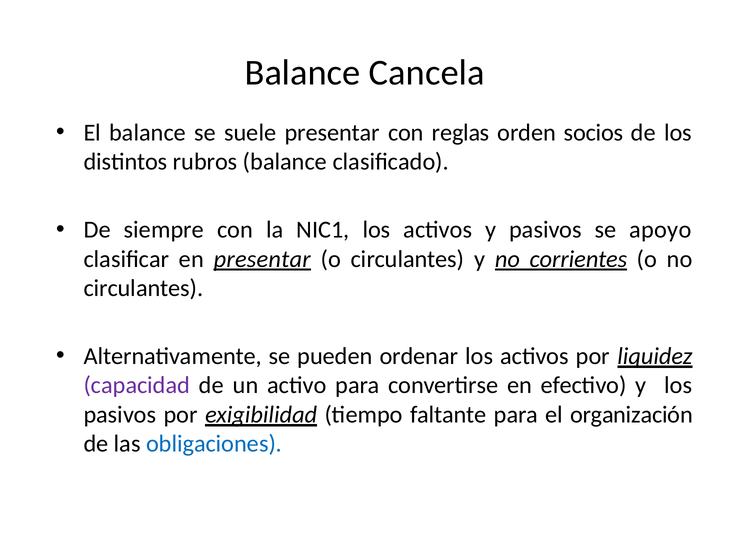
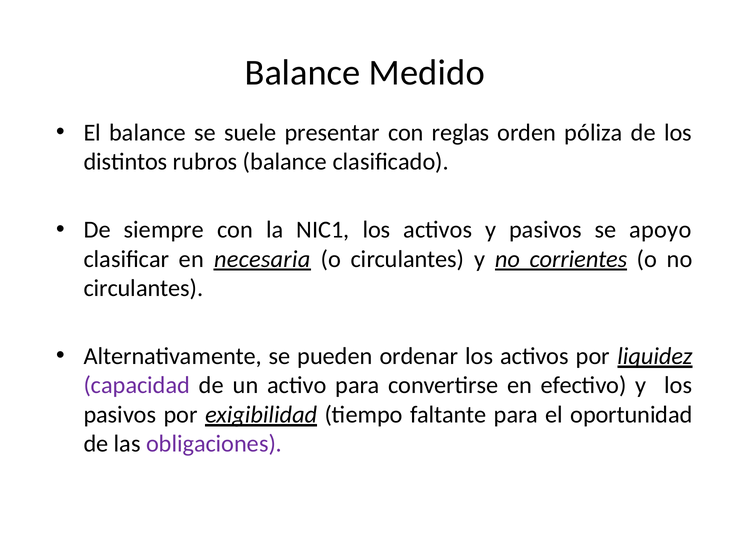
Cancela: Cancela -> Medido (427, 73)
socios: socios -> póliza (593, 133)
en presentar: presentar -> necesaria (262, 259)
organización: organización -> oportunidad (631, 415)
obligaciones colour: blue -> purple (214, 444)
